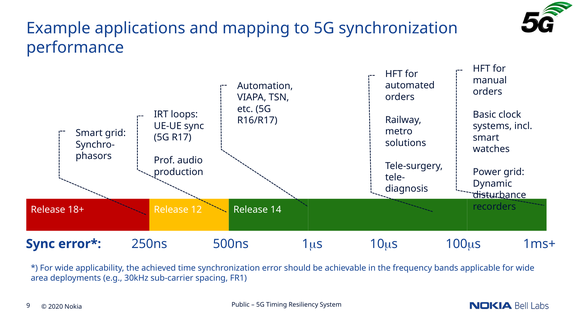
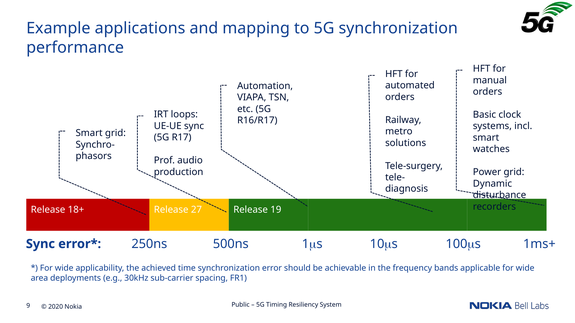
12: 12 -> 27 (196, 210)
14: 14 -> 19 (276, 210)
